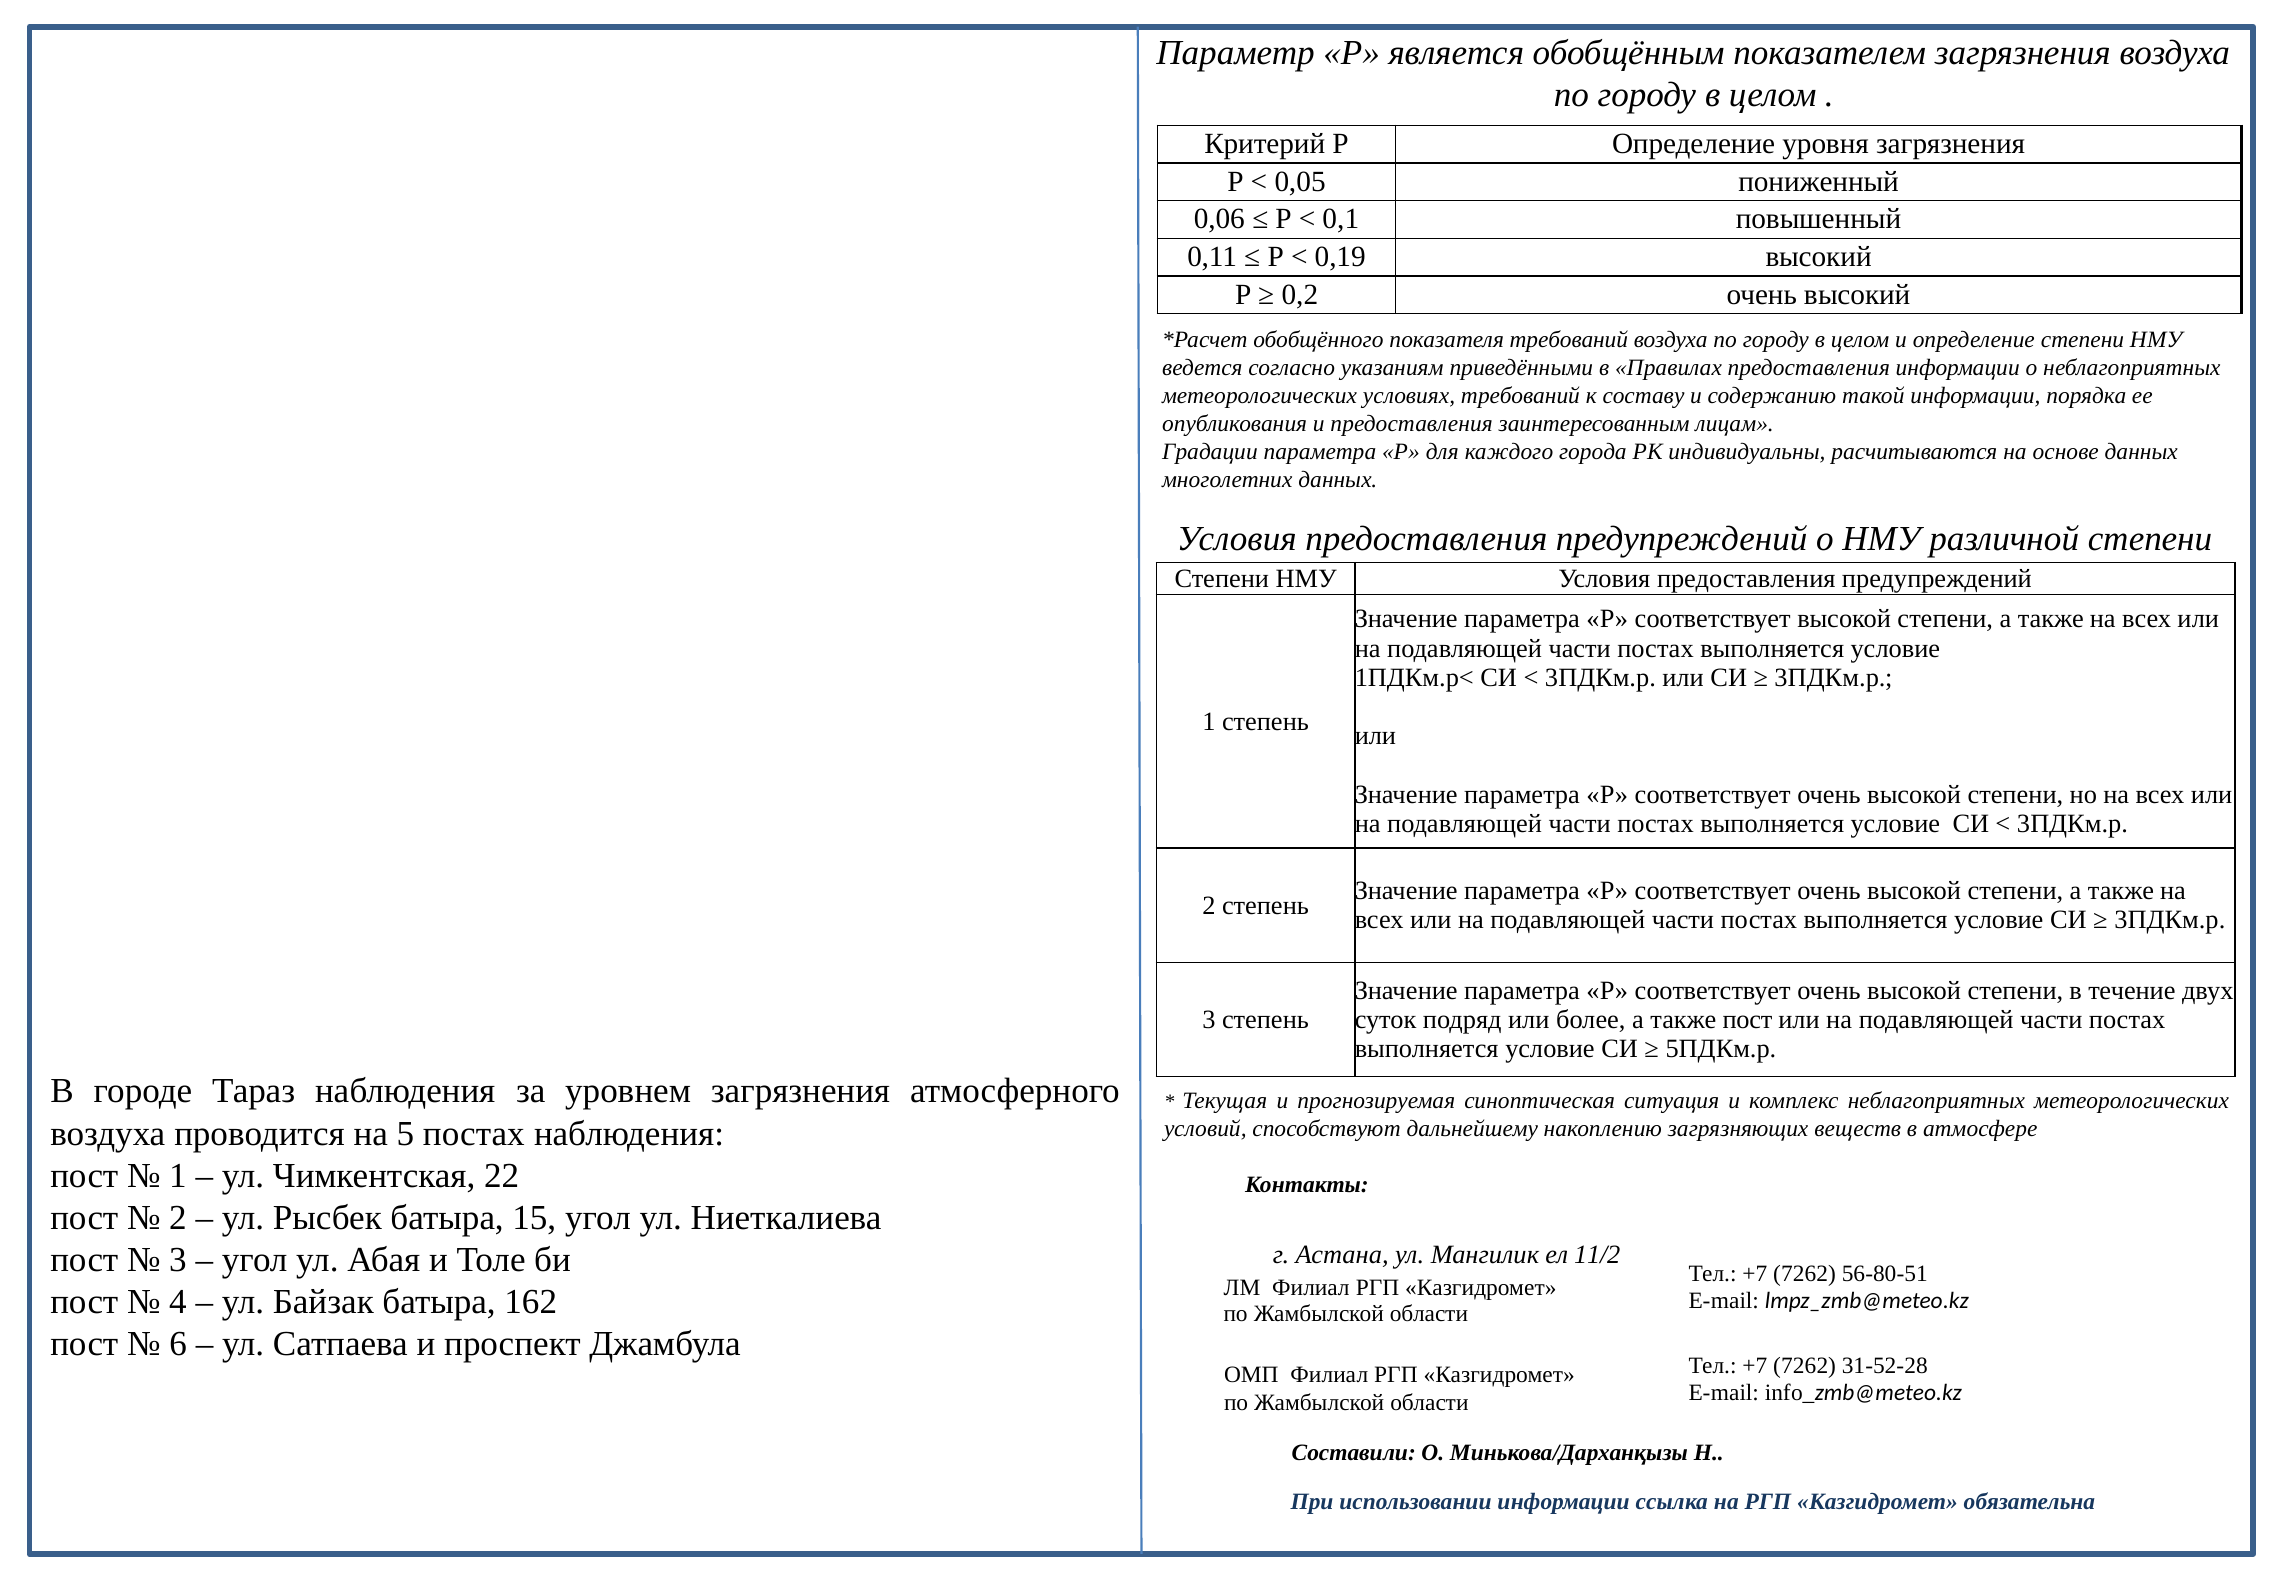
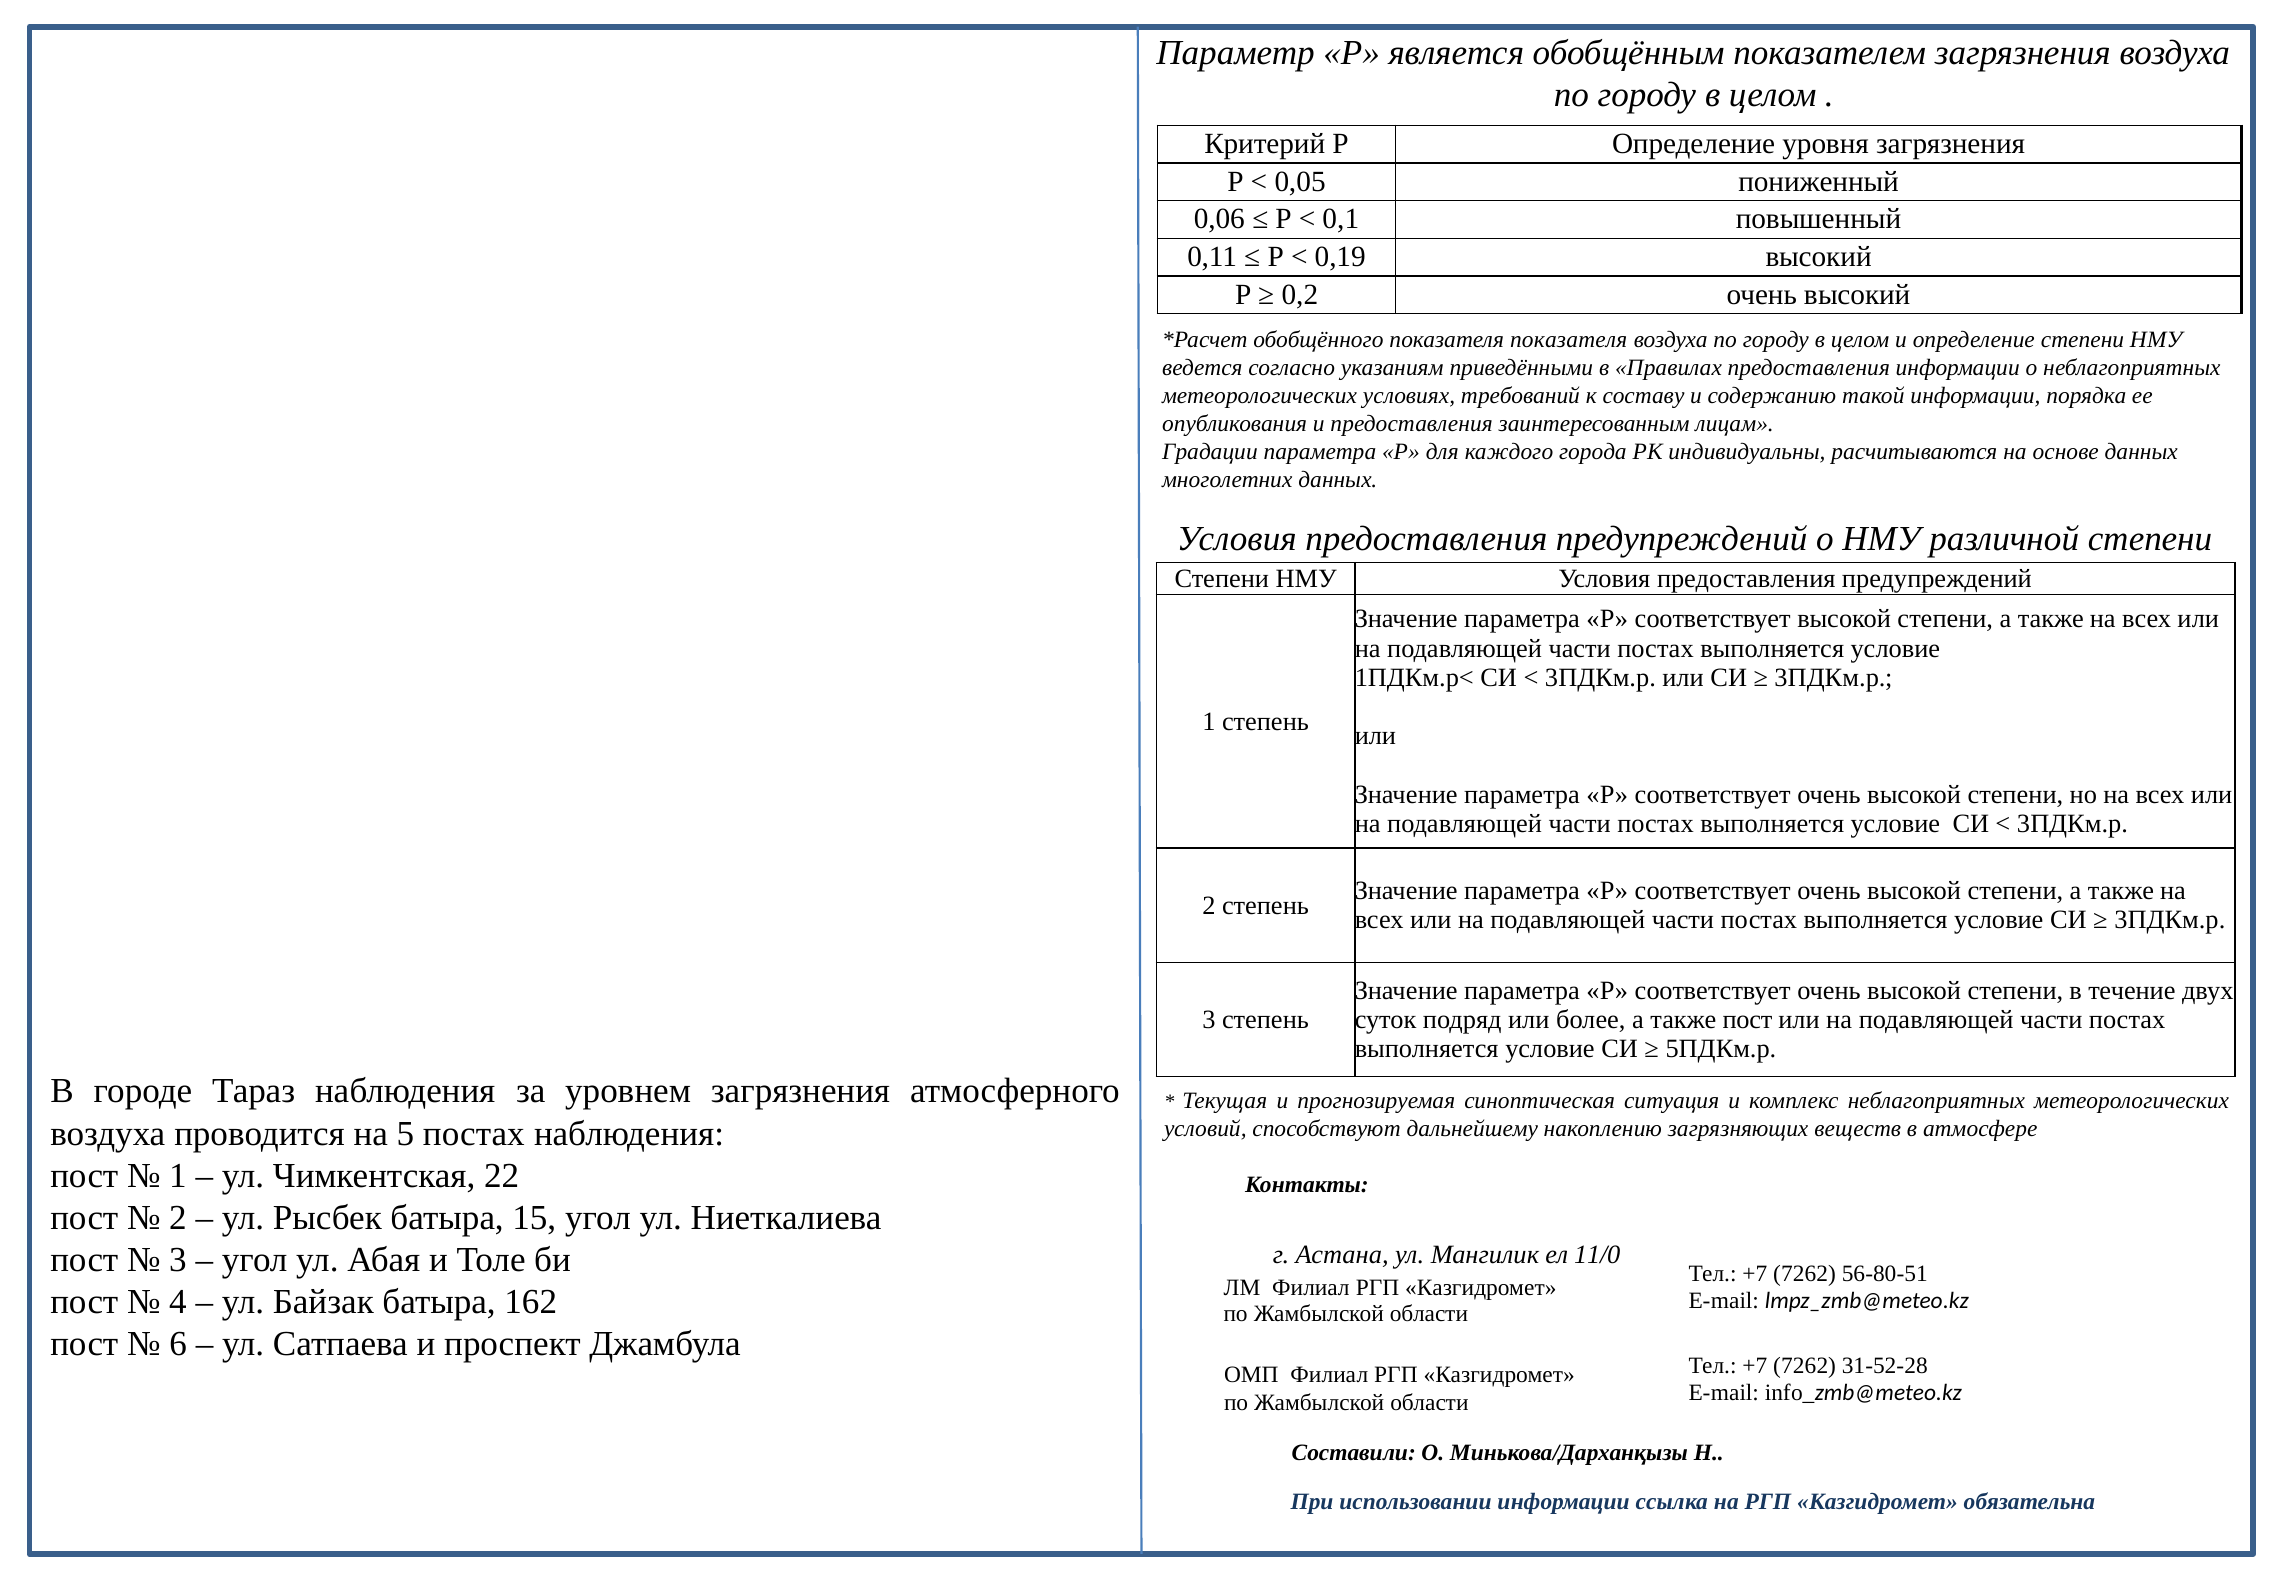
показателя требований: требований -> показателя (1569, 339)
11/2: 11/2 -> 11/0 (1597, 1254)
